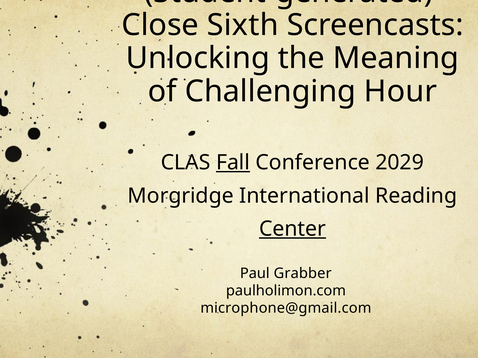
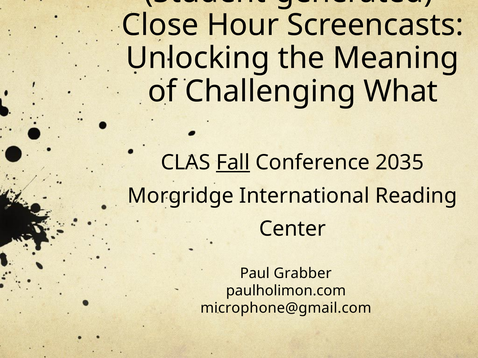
Sixth: Sixth -> Hour (243, 25)
Hour: Hour -> What (401, 92)
2029: 2029 -> 2035 (400, 163)
Center underline: present -> none (293, 229)
